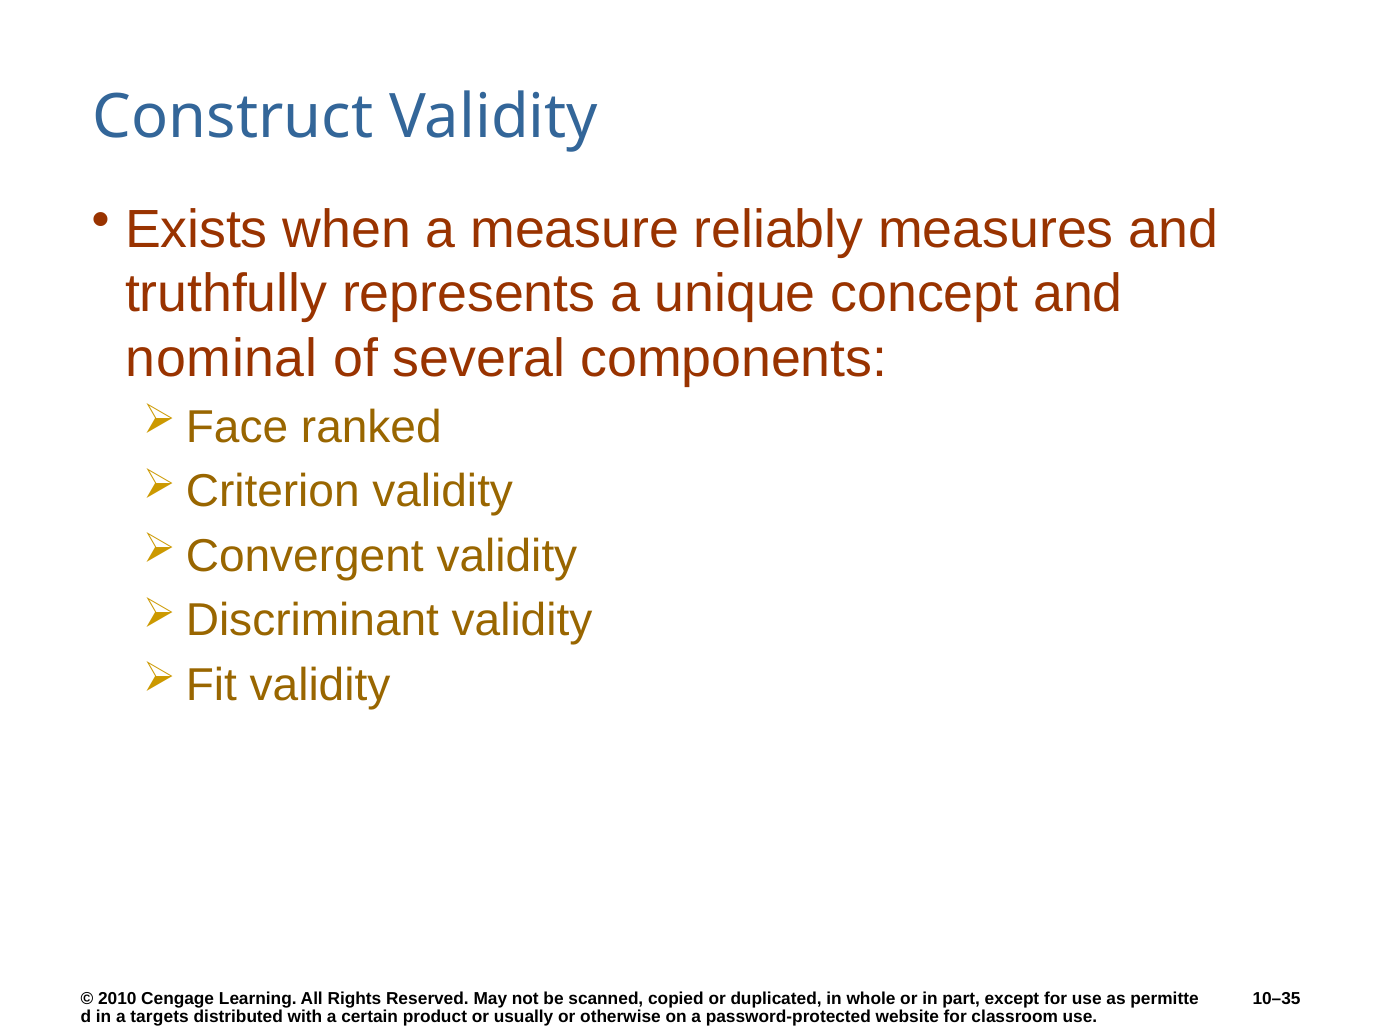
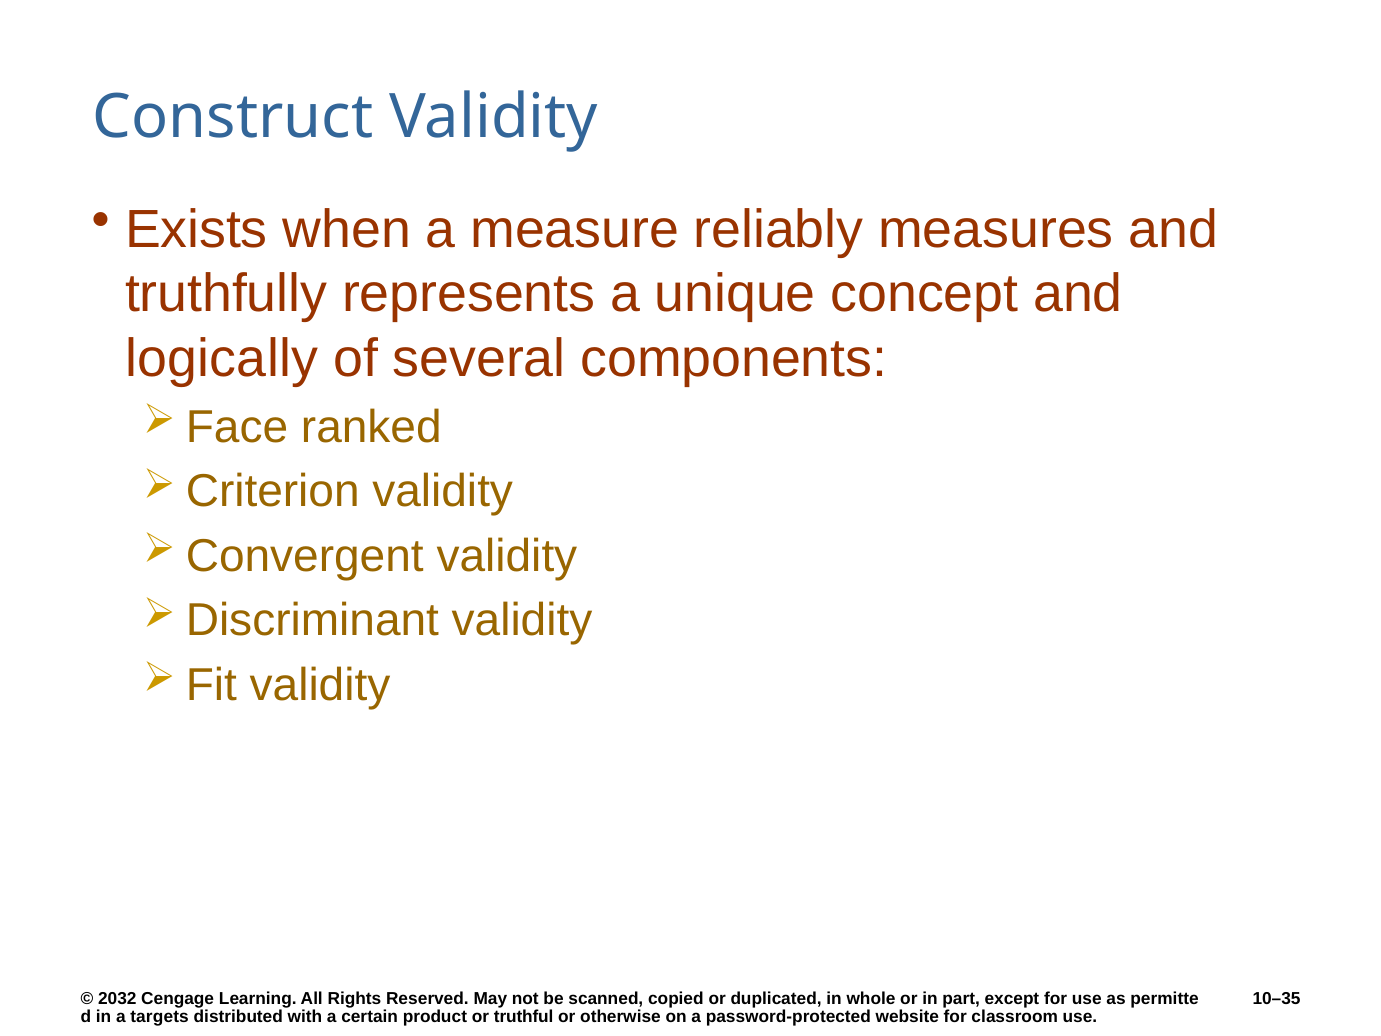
nominal: nominal -> logically (222, 358)
2010: 2010 -> 2032 (117, 999)
usually: usually -> truthful (524, 1016)
